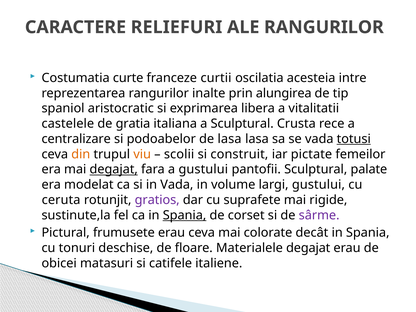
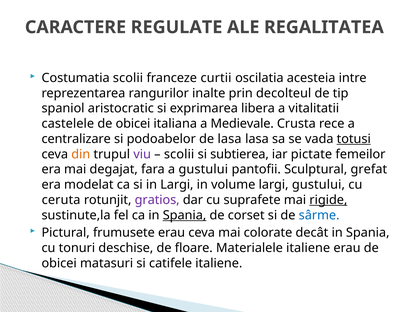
RELIEFURI: RELIEFURI -> REGULATE (177, 27)
ALE RANGURILOR: RANGURILOR -> REGALITATEA (324, 27)
Costumatia curte: curte -> scolii (128, 78)
alungirea: alungirea -> decolteul (284, 93)
gratia: gratia -> obicei (133, 124)
a Sculptural: Sculptural -> Medievale (242, 124)
viu colour: orange -> purple (142, 154)
construit: construit -> subtierea (240, 154)
degajat underline: present -> none (114, 169)
palate: palate -> grefat (369, 169)
in Vada: Vada -> Largi (177, 185)
rigide underline: none -> present (328, 200)
sârme colour: purple -> blue (319, 215)
Materialele degajat: degajat -> italiene (308, 248)
